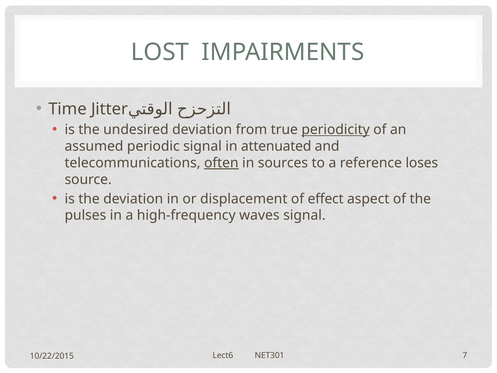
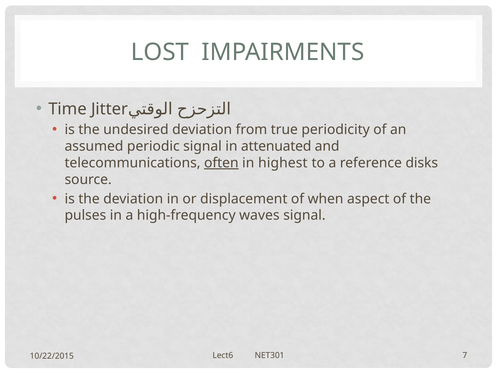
periodicity underline: present -> none (336, 130)
sources: sources -> highest (283, 163)
loses: loses -> disks (422, 163)
effect: effect -> when (326, 199)
